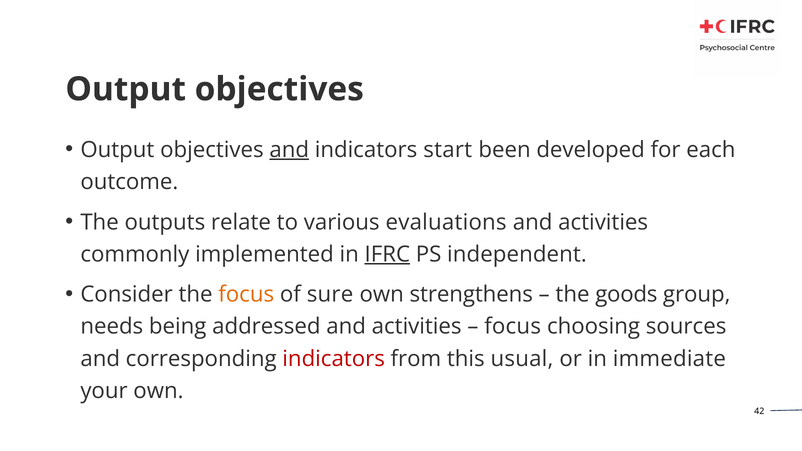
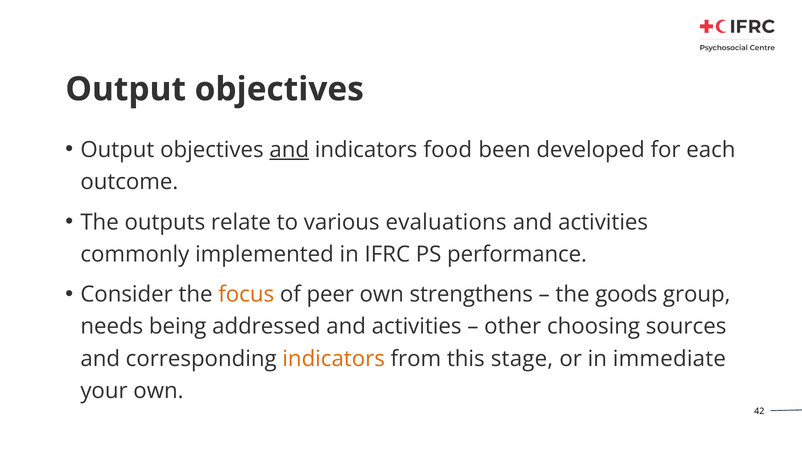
start: start -> food (448, 150)
IFRC underline: present -> none (387, 254)
independent: independent -> performance (517, 254)
sure: sure -> peer (330, 295)
focus: focus -> other (513, 327)
indicators colour: red -> orange (334, 359)
usual: usual -> stage (522, 359)
